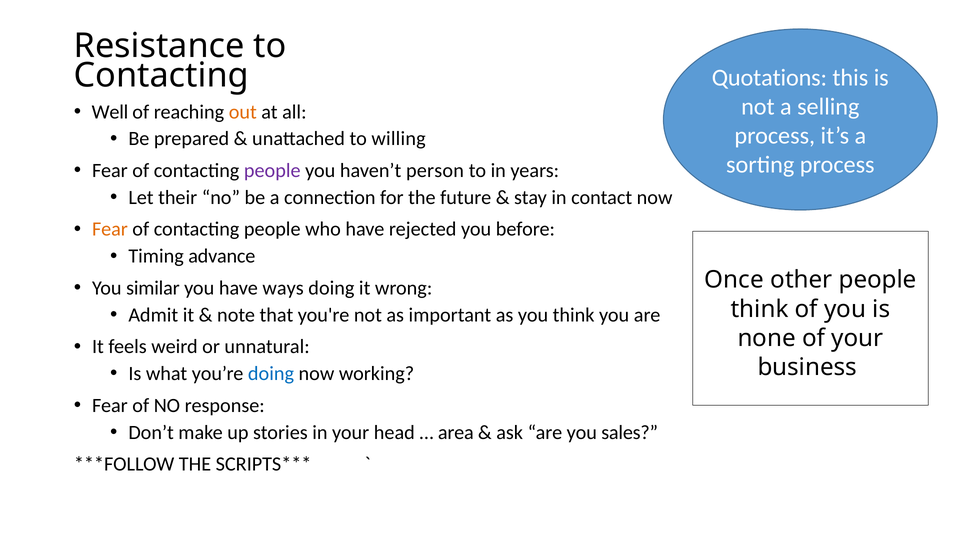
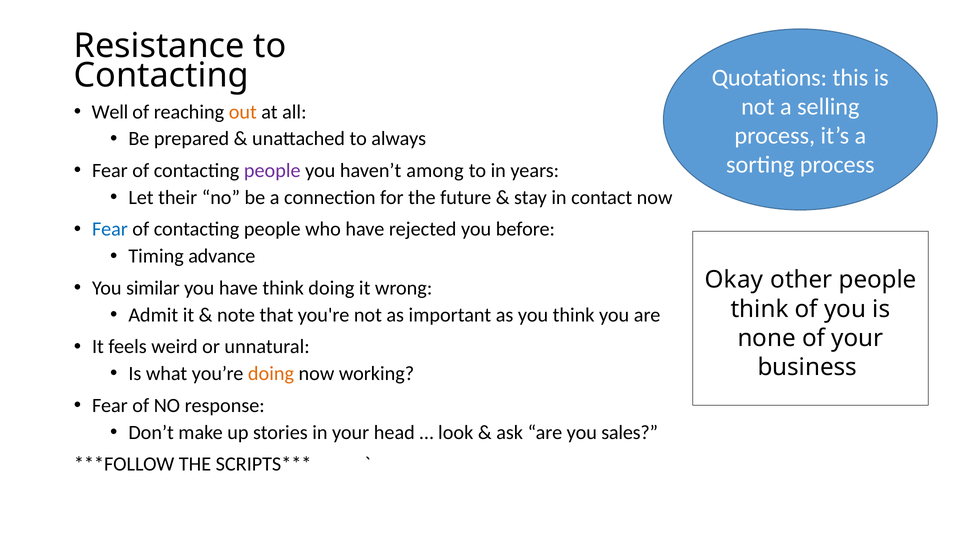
willing: willing -> always (399, 139)
person: person -> among (435, 171)
Fear colour: orange -> blue (110, 229)
Once: Once -> Okay (734, 280)
have ways: ways -> think (283, 288)
doing colour: blue -> orange (271, 374)
area: area -> look (456, 432)
